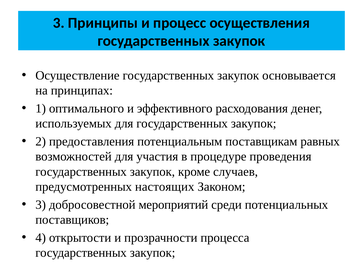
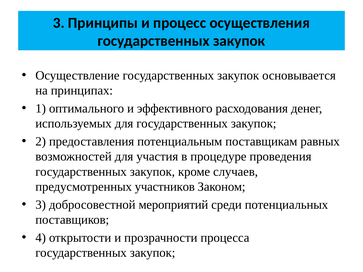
настоящих: настоящих -> участников (165, 187)
